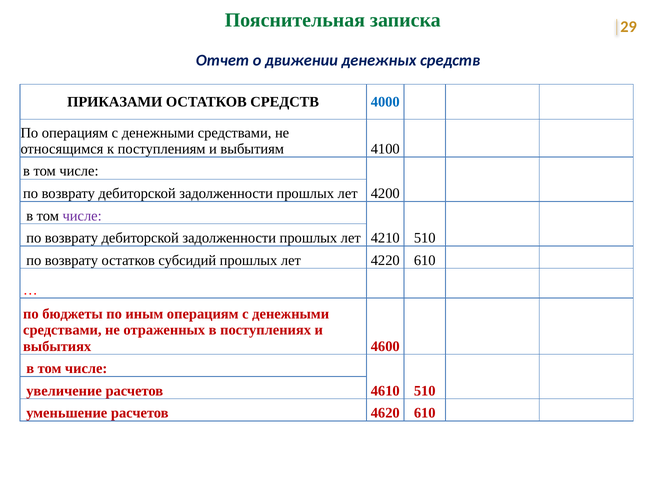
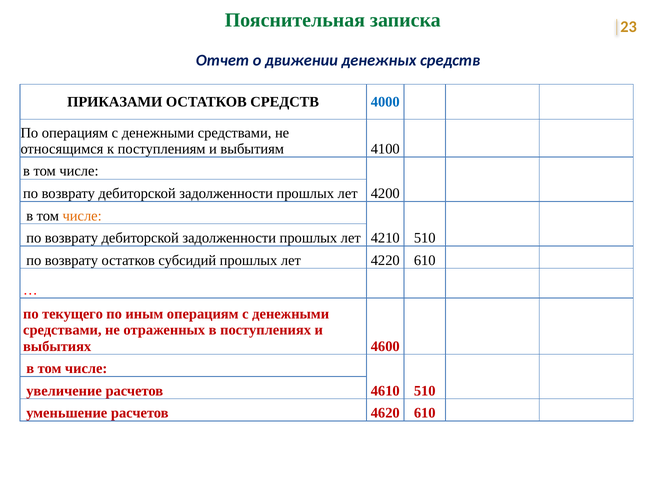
29: 29 -> 23 (629, 27)
числе colour: purple -> orange (82, 216)
бюджеты: бюджеты -> текущего (73, 314)
